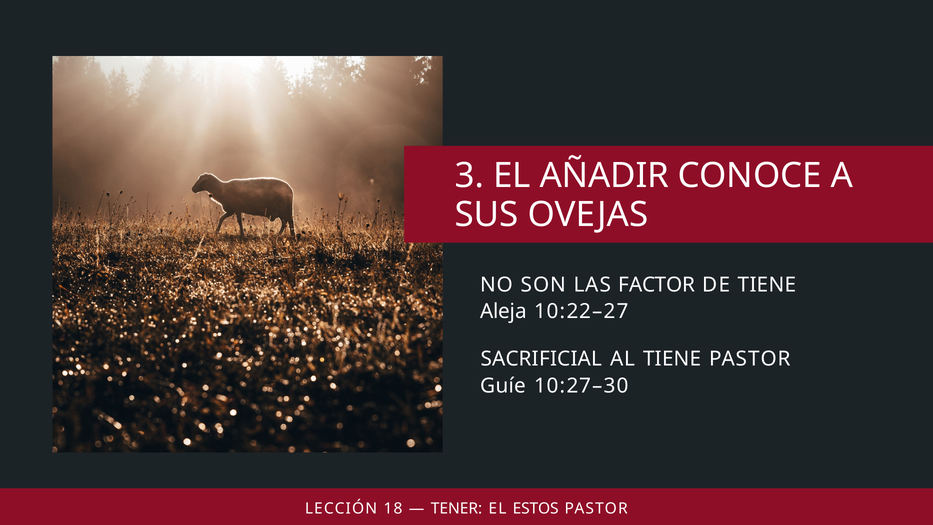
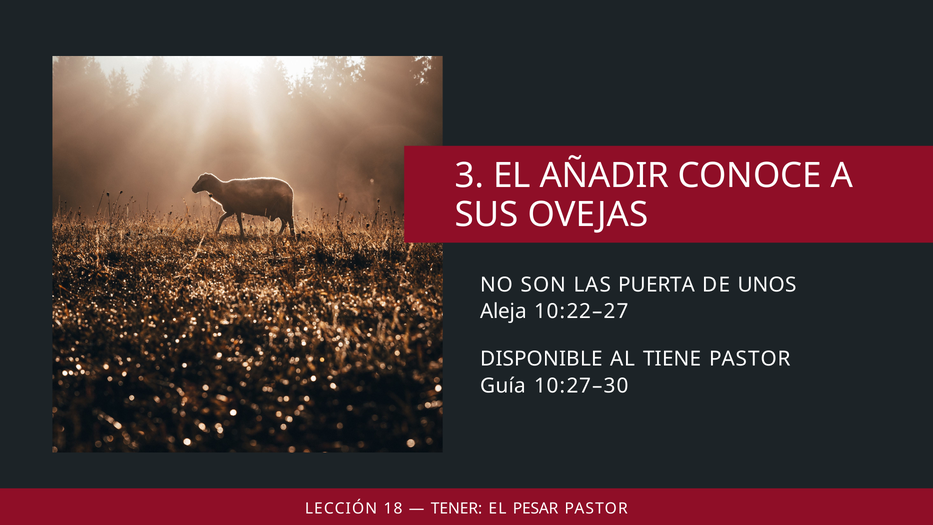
FACTOR: FACTOR -> PUERTA (657, 285)
DE TIENE: TIENE -> UNOS (767, 285)
SACRIFICIAL: SACRIFICIAL -> DISPONIBLE (541, 359)
Guíe: Guíe -> Guía (503, 386)
ESTOS: ESTOS -> PESAR (536, 508)
